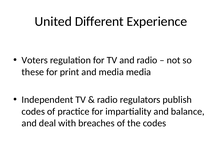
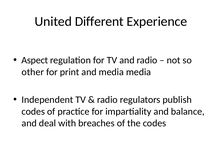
Voters: Voters -> Aspect (35, 60)
these: these -> other (33, 72)
